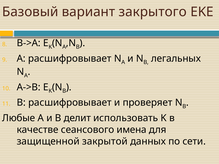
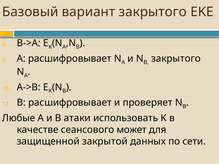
B легальных: легальных -> закрытого (176, 59)
делит: делит -> атаки (77, 118)
имена: имена -> может (132, 130)
